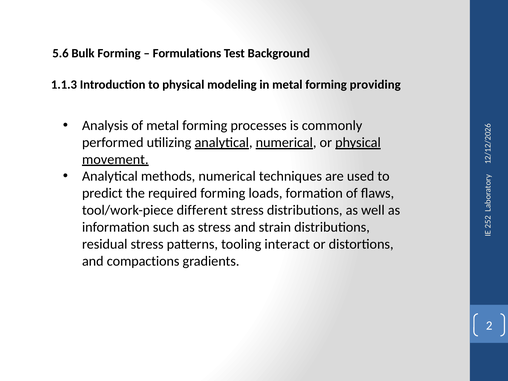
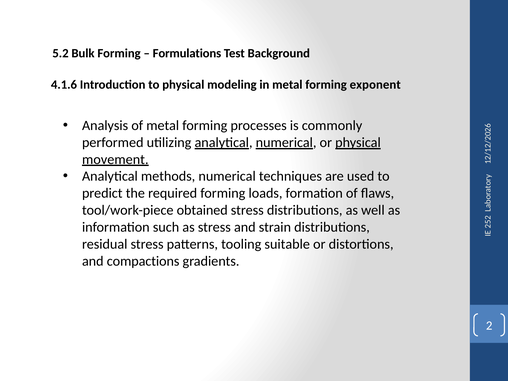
5.6: 5.6 -> 5.2 (60, 53)
1.1.3: 1.1.3 -> 4.1.6 (64, 85)
providing: providing -> exponent (375, 85)
different: different -> obtained (202, 210)
interact: interact -> suitable (287, 244)
